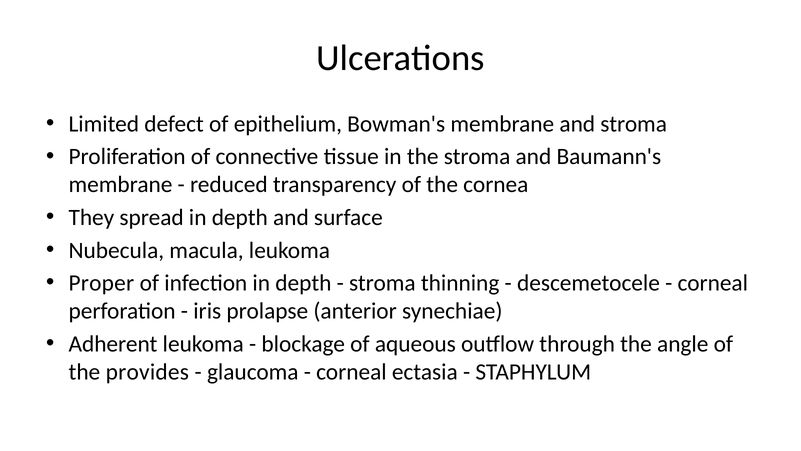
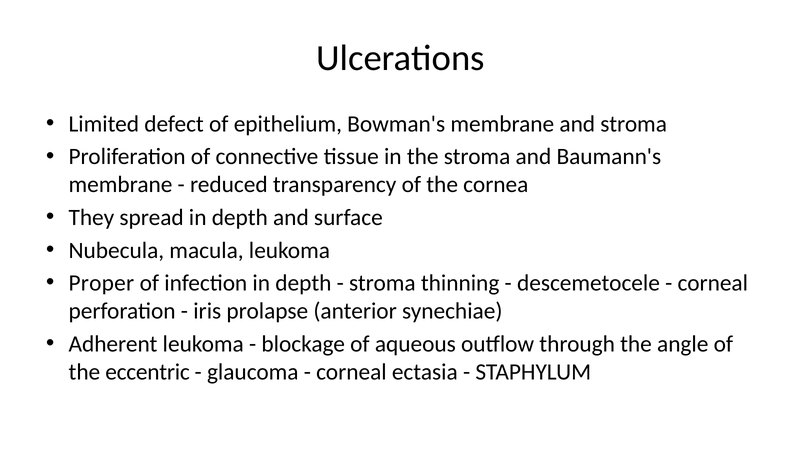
provides: provides -> eccentric (148, 372)
